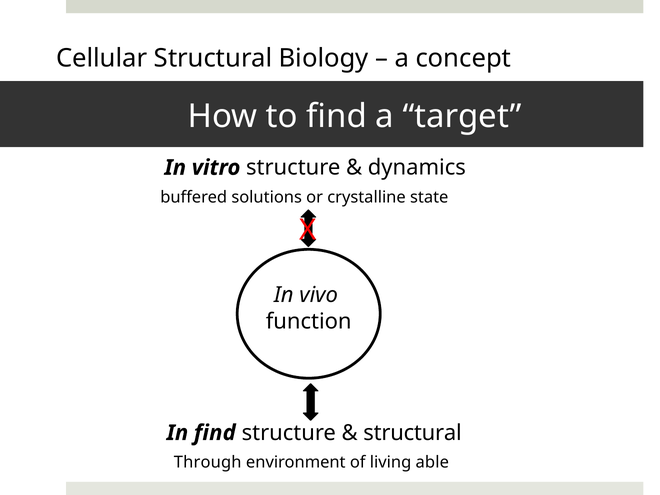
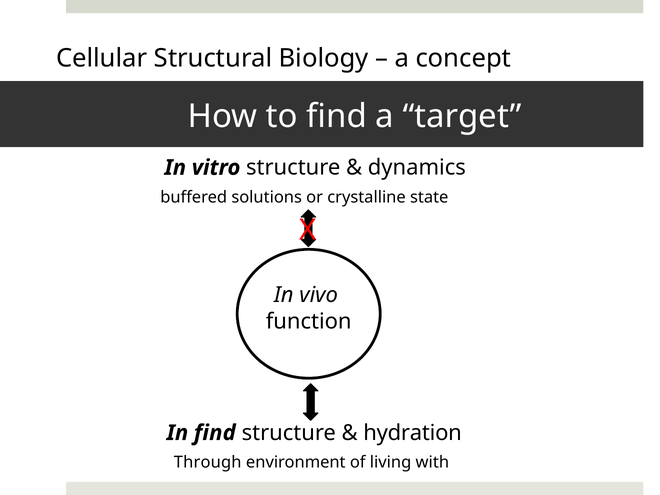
structural: structural -> hydration (413, 433)
able: able -> with (432, 462)
